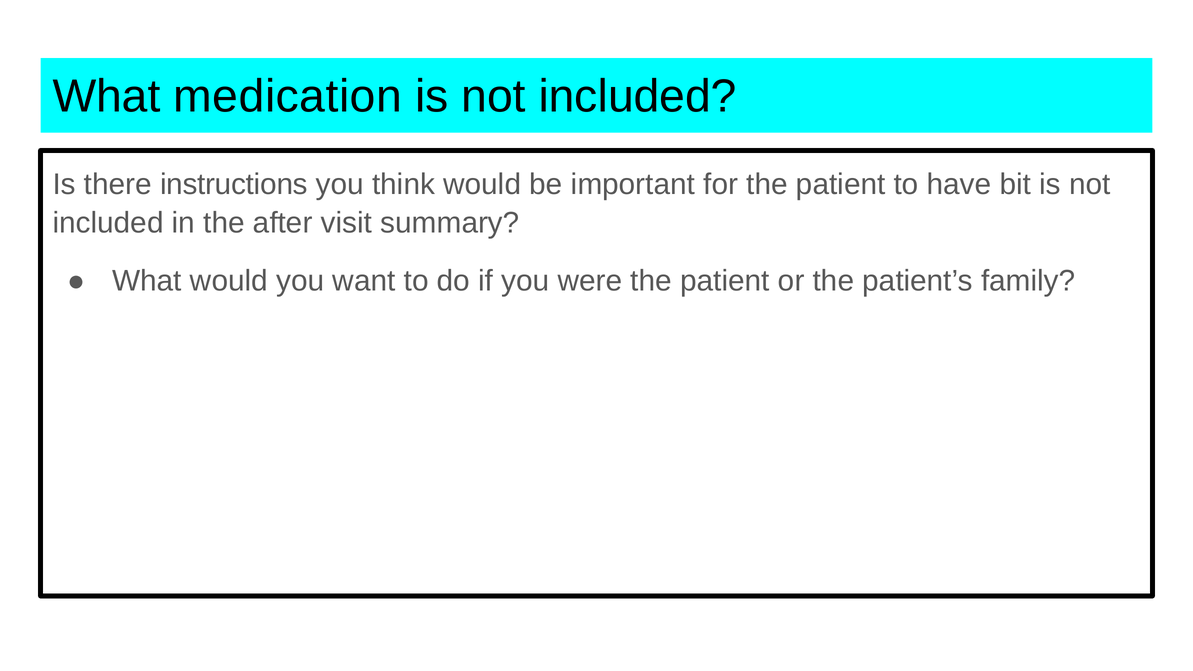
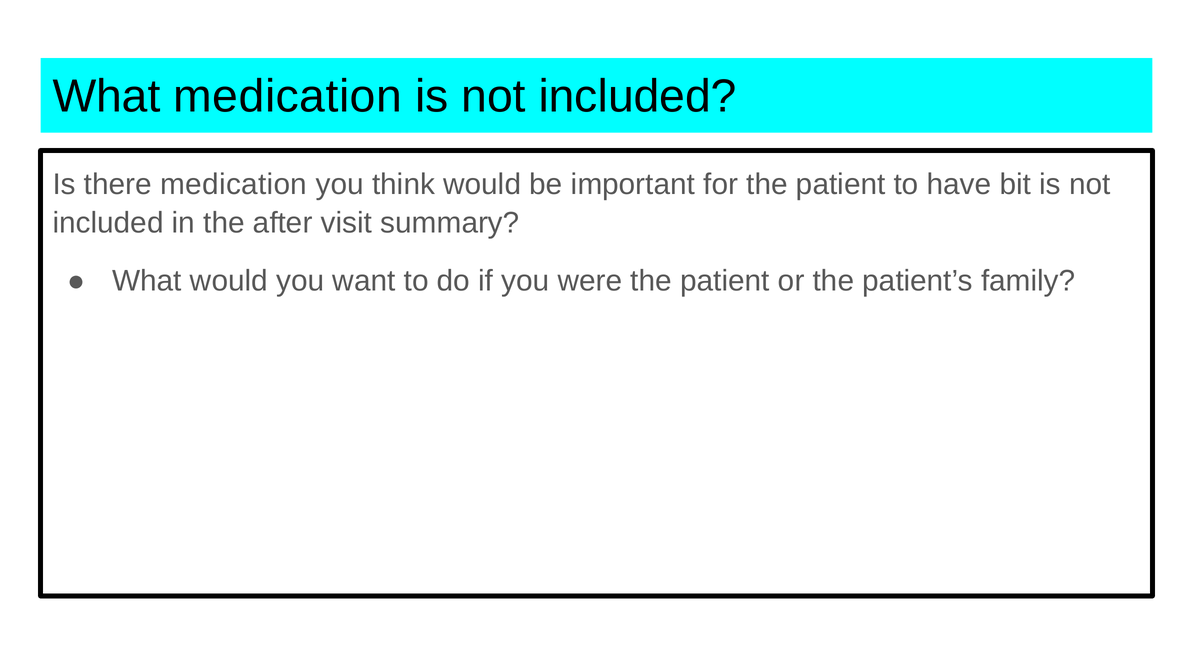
there instructions: instructions -> medication (234, 184)
